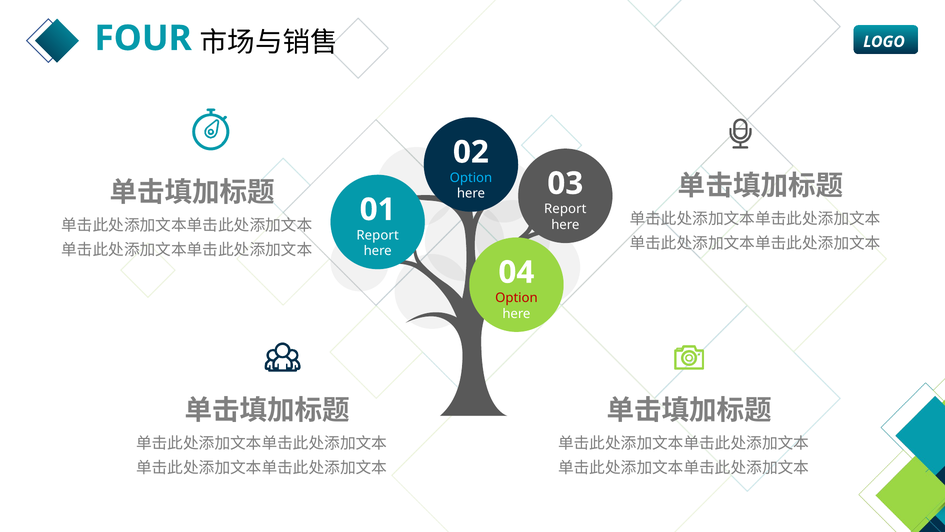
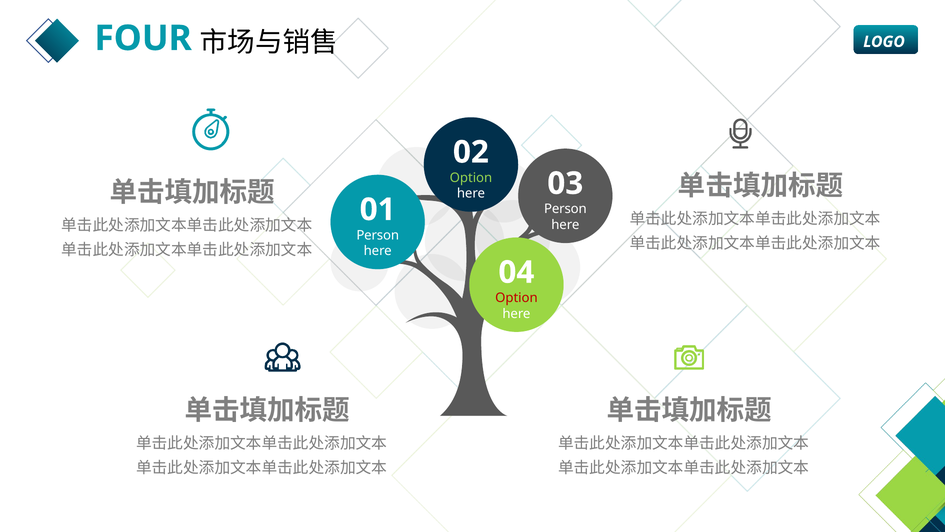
Option colour: light blue -> light green (471, 178)
Report: Report -> Person (565, 209)
Report: Report -> Person (378, 235)
